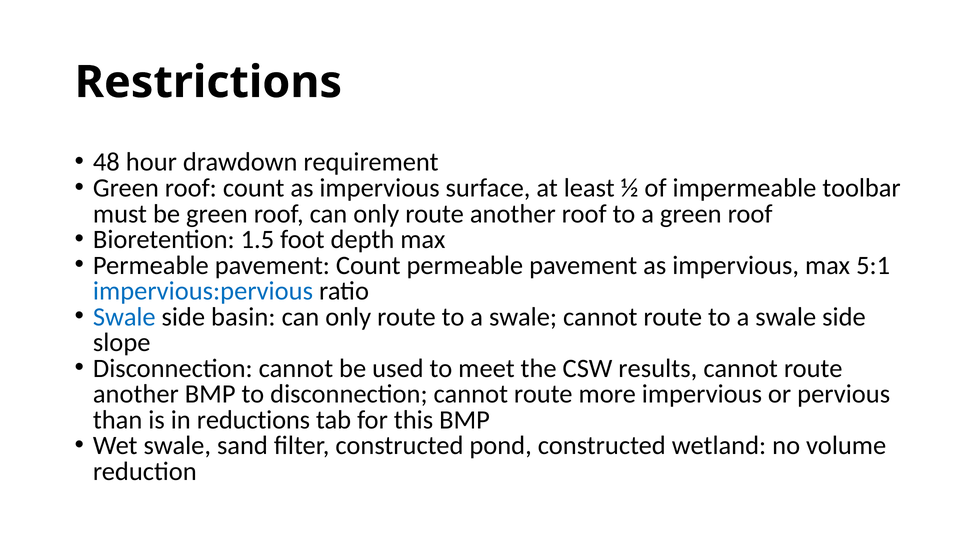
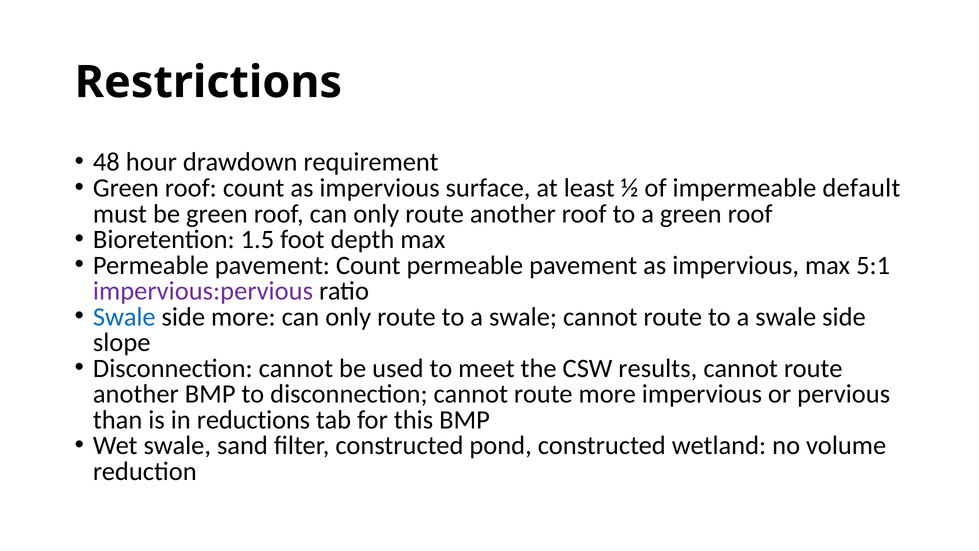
toolbar: toolbar -> default (861, 188)
impervious:pervious colour: blue -> purple (203, 291)
side basin: basin -> more (243, 317)
